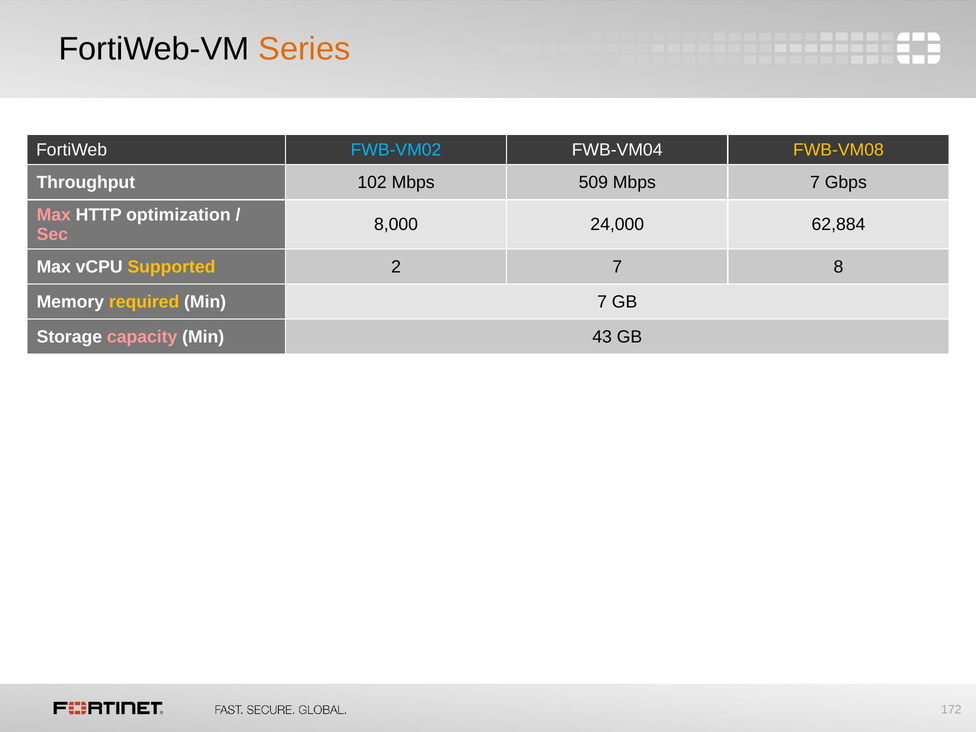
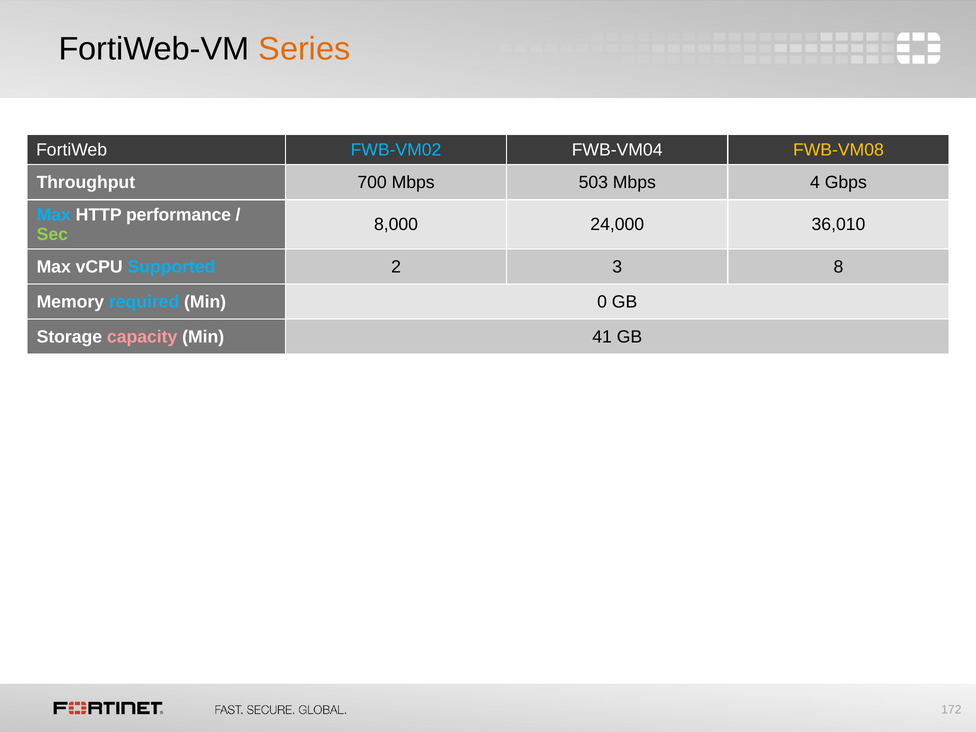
102: 102 -> 700 (372, 183)
509: 509 -> 503 (593, 183)
Mbps 7: 7 -> 4 (815, 183)
Max colour: pink -> light blue (54, 215)
optimization: optimization -> performance (179, 215)
62,884: 62,884 -> 36,010 (838, 225)
Sec colour: pink -> light green (52, 234)
Supported colour: yellow -> light blue (171, 267)
2 7: 7 -> 3 (617, 267)
required colour: yellow -> light blue (144, 302)
Min 7: 7 -> 0 (602, 302)
43: 43 -> 41 (602, 337)
